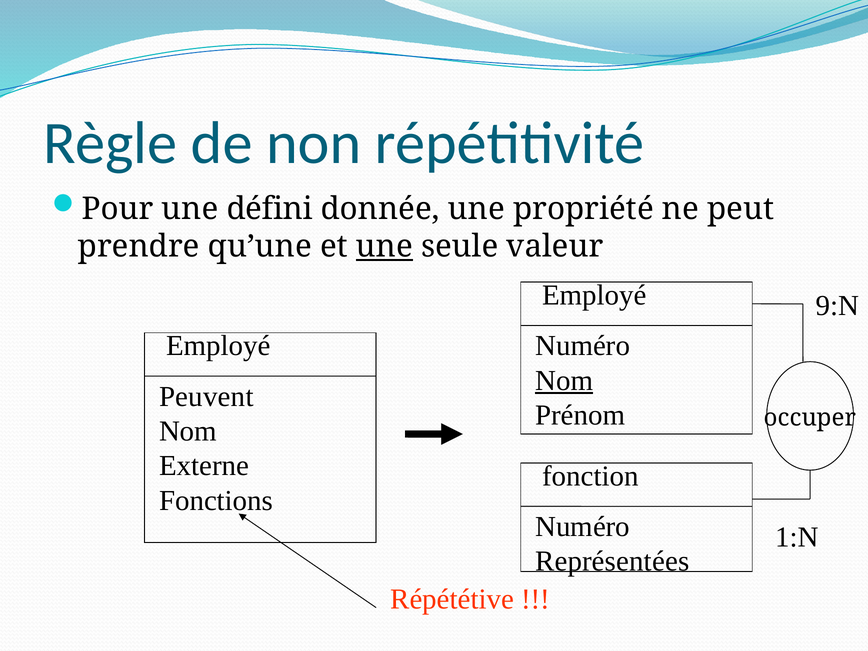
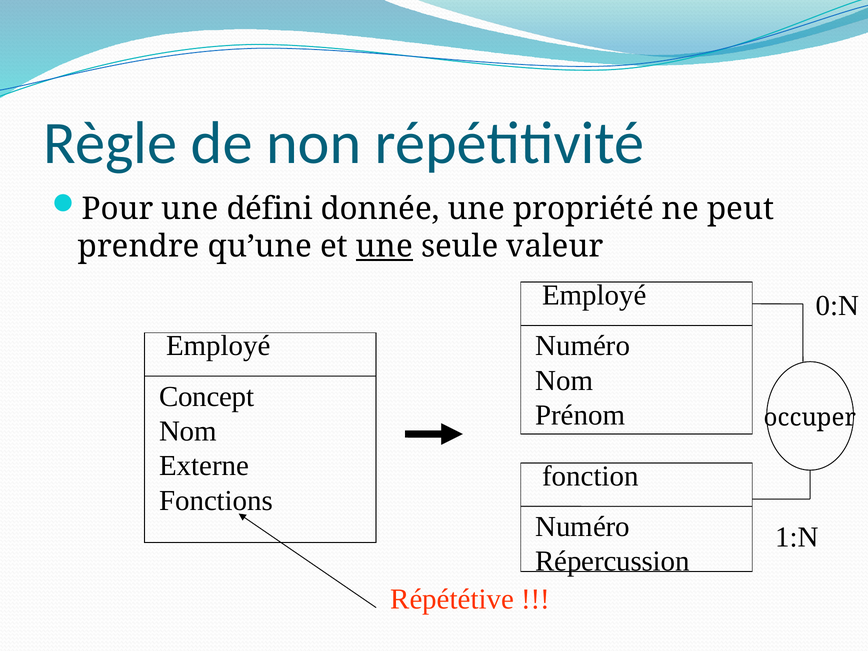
9:N: 9:N -> 0:N (837, 306)
Nom underline: present -> none (564, 381)
Peuvent: Peuvent -> Concept (207, 396)
Représentées: Représentées -> Répercussion (612, 561)
